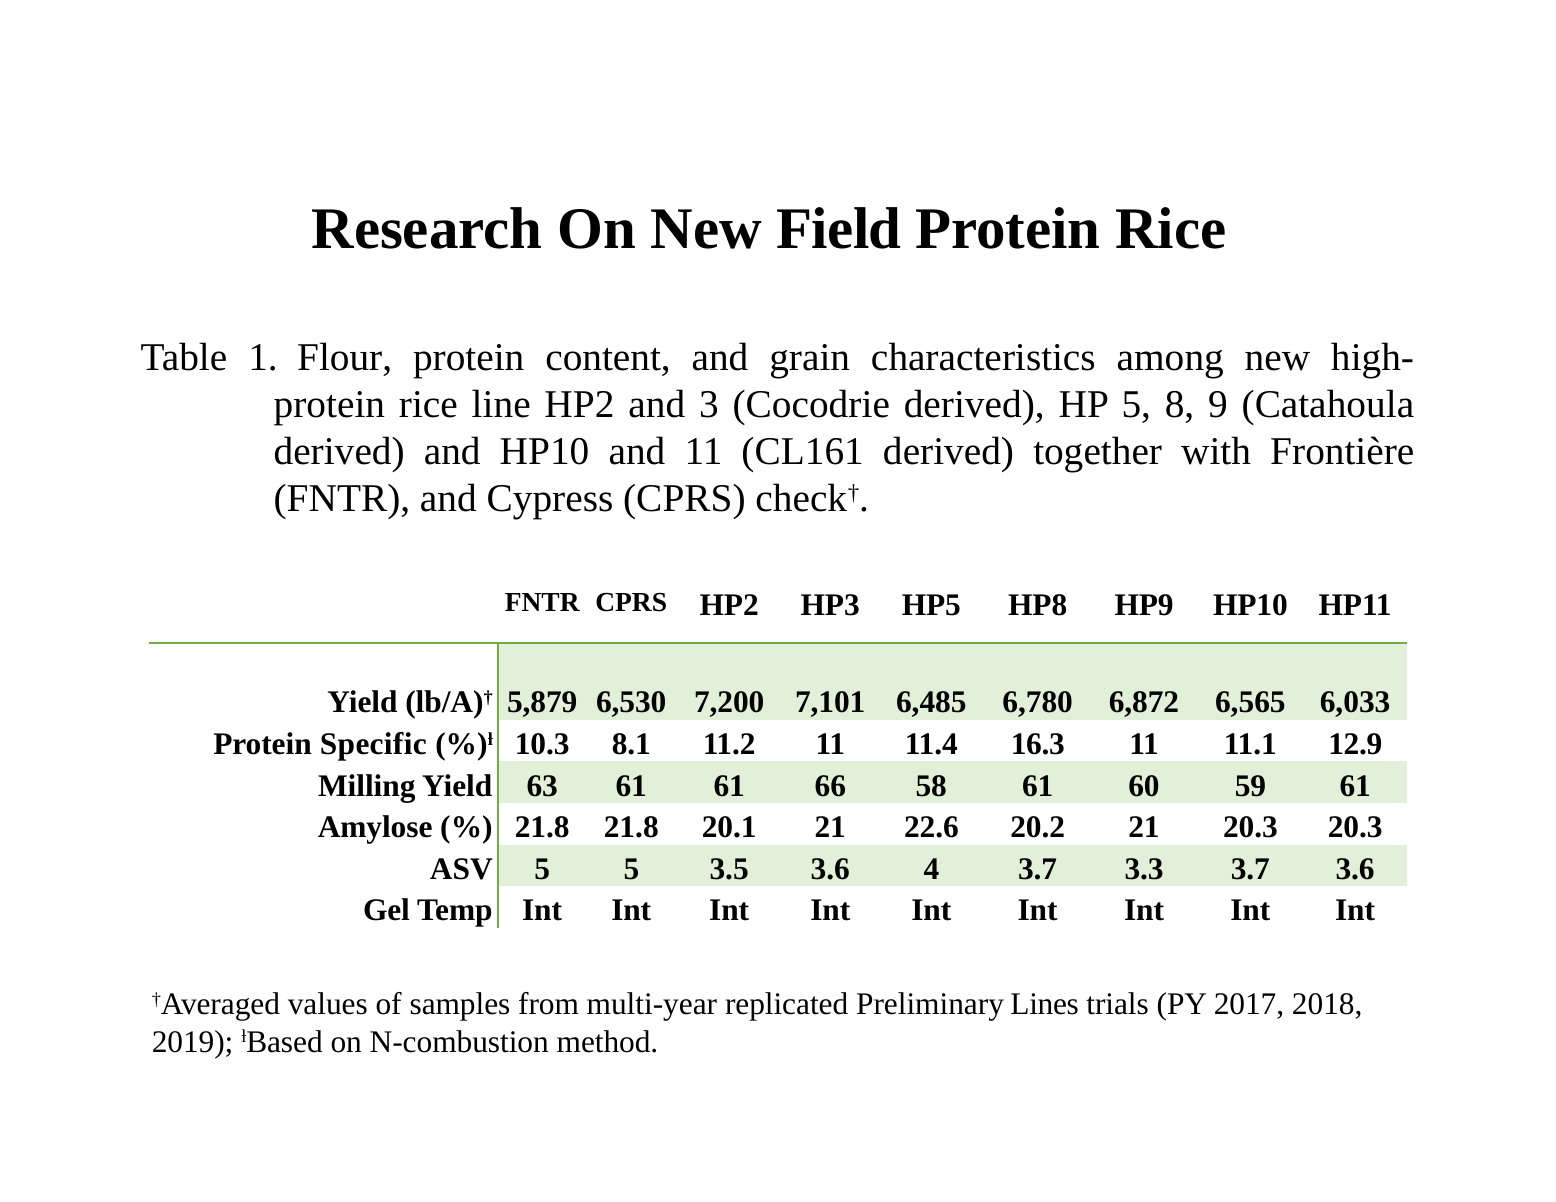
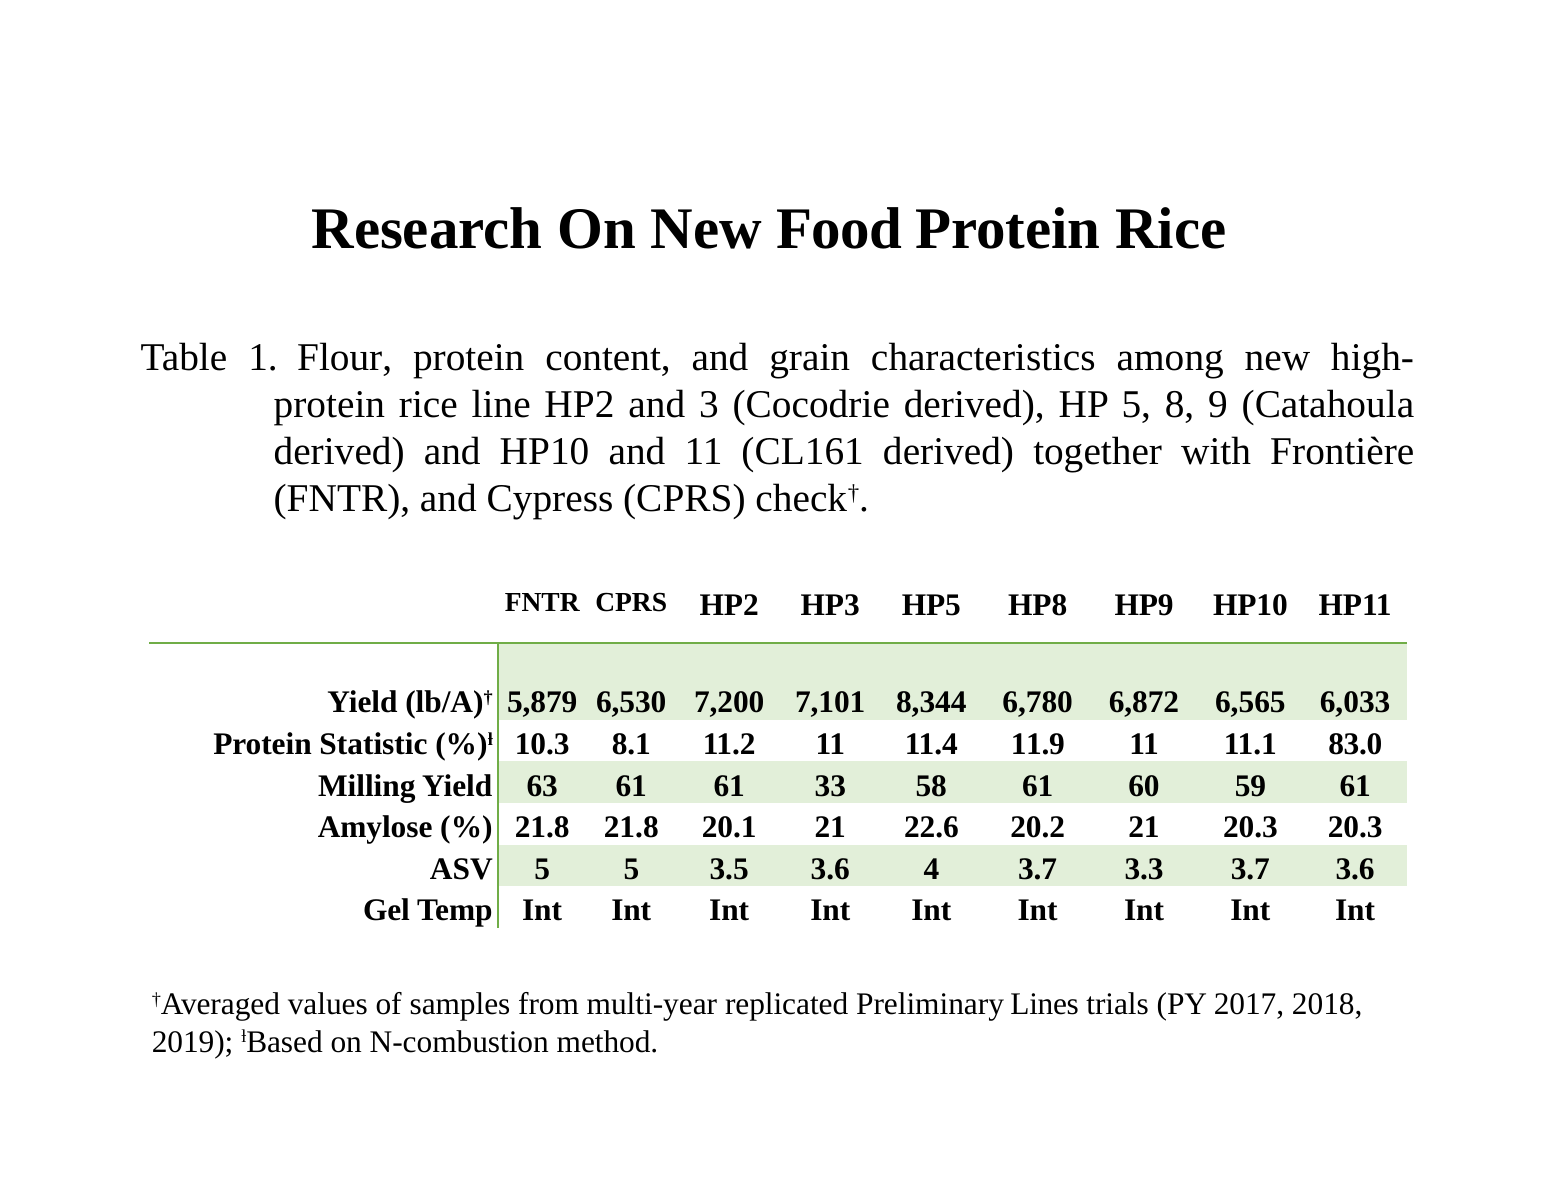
Field: Field -> Food (839, 229)
6,485: 6,485 -> 8,344 (931, 703)
Specific: Specific -> Statistic (373, 744)
16.3: 16.3 -> 11.9 (1038, 744)
12.9: 12.9 -> 83.0 (1355, 744)
66: 66 -> 33 (830, 786)
